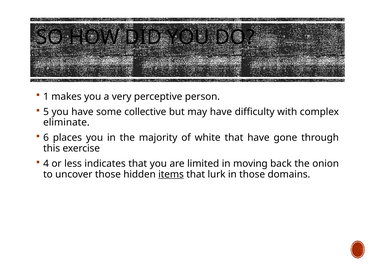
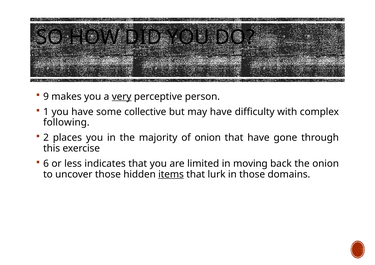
1: 1 -> 9 (46, 97)
very underline: none -> present (122, 97)
5: 5 -> 1 (46, 112)
eliminate: eliminate -> following (66, 123)
6: 6 -> 2 (46, 138)
of white: white -> onion (208, 138)
4: 4 -> 6 (46, 164)
